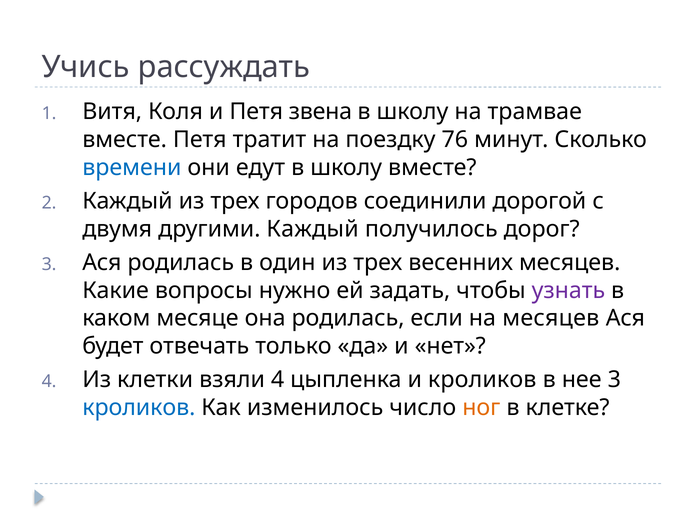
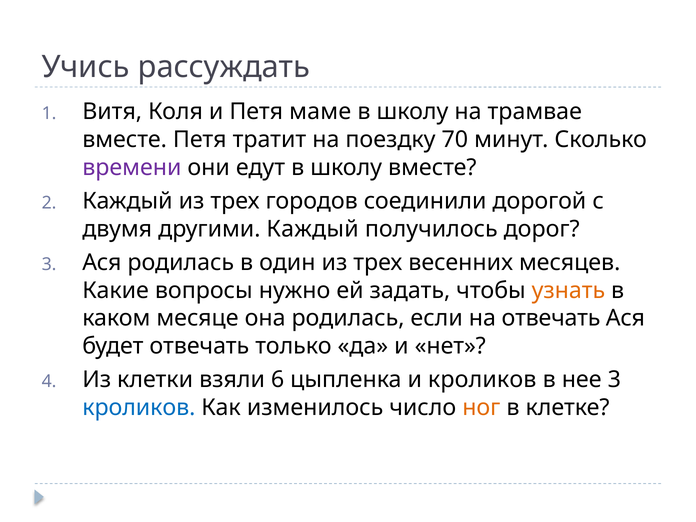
звена: звена -> маме (320, 112)
76: 76 -> 70 (455, 140)
времени colour: blue -> purple (132, 167)
узнать colour: purple -> orange (568, 290)
на месяцев: месяцев -> отвечать (551, 318)
взяли 4: 4 -> 6 (278, 380)
